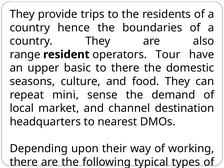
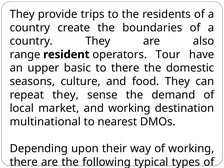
hence: hence -> create (74, 28)
repeat mini: mini -> they (66, 95)
and channel: channel -> working (129, 108)
headquarters: headquarters -> multinational (45, 122)
